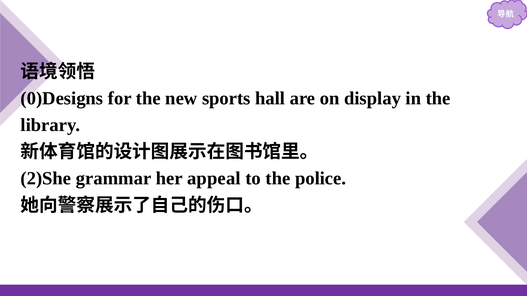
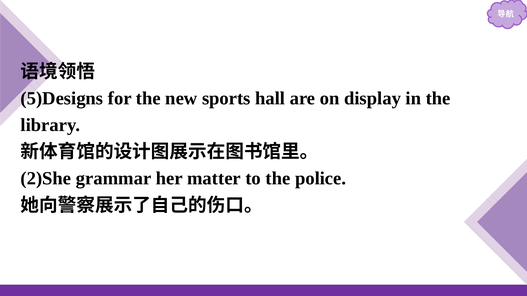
0)Designs: 0)Designs -> 5)Designs (62, 98)
appeal: appeal -> matter (214, 179)
